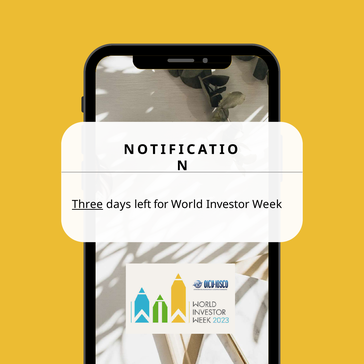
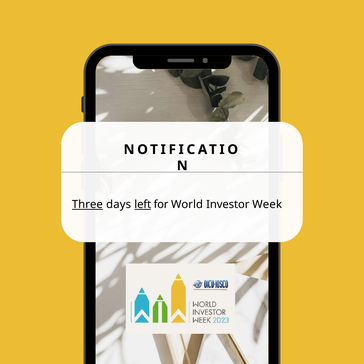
left underline: none -> present (143, 205)
